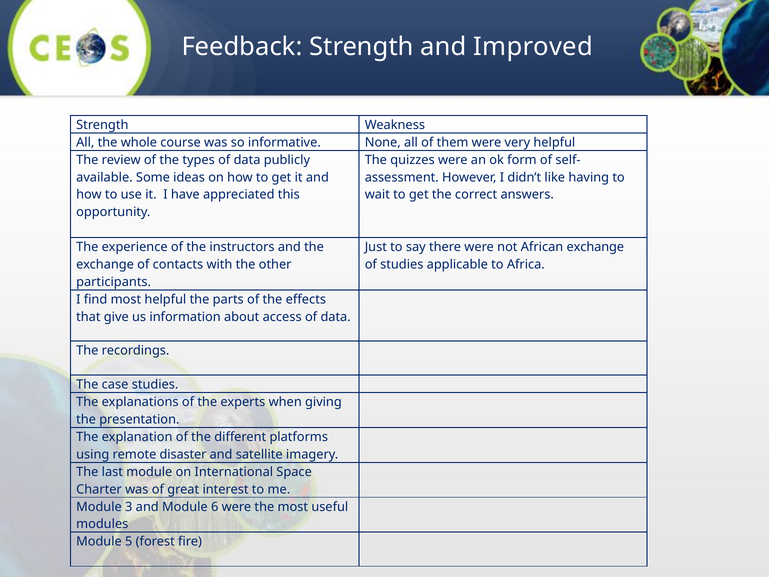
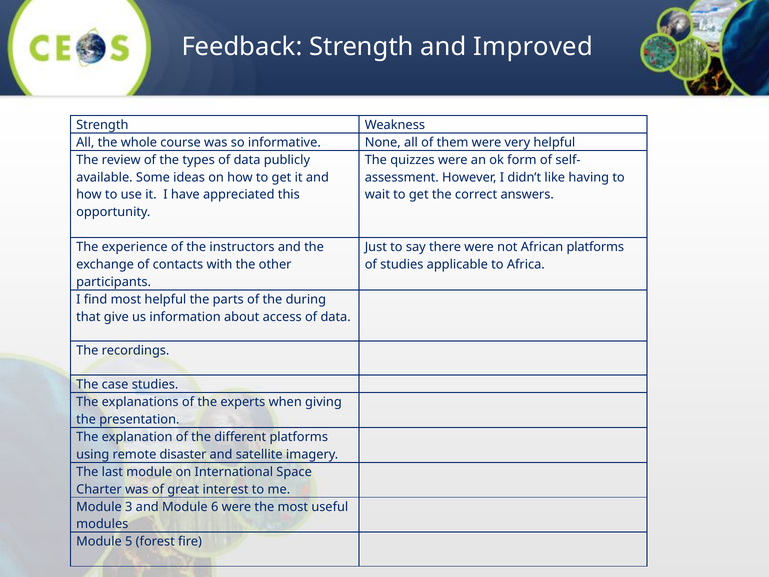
African exchange: exchange -> platforms (595, 247)
effects: effects -> during (306, 299)
